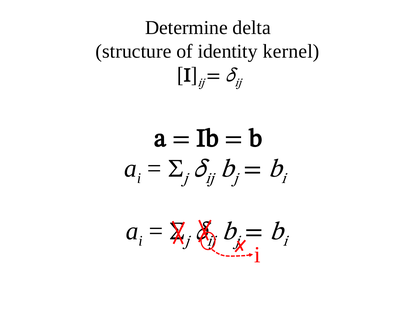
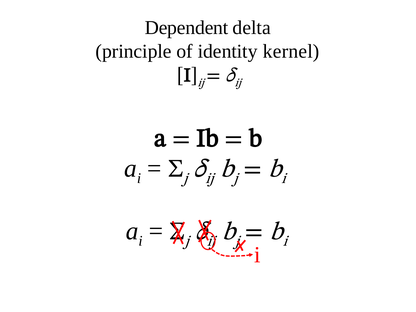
Determine: Determine -> Dependent (187, 28)
structure: structure -> principle (134, 51)
